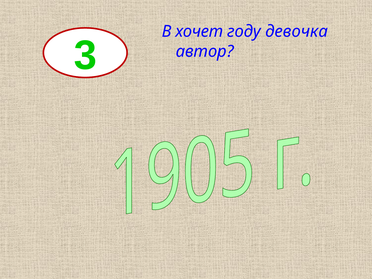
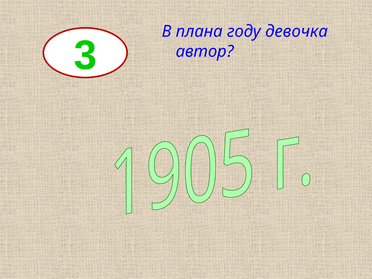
хочет: хочет -> плана (199, 32)
